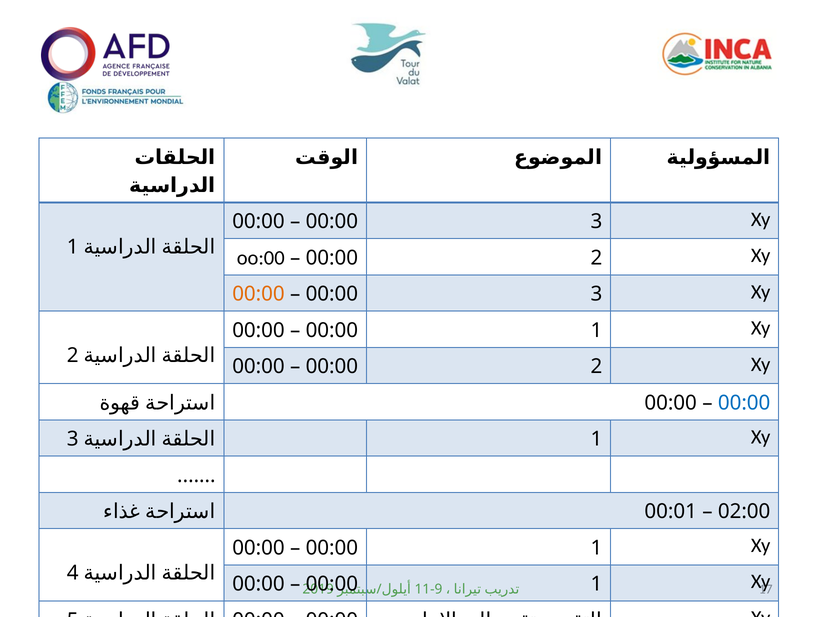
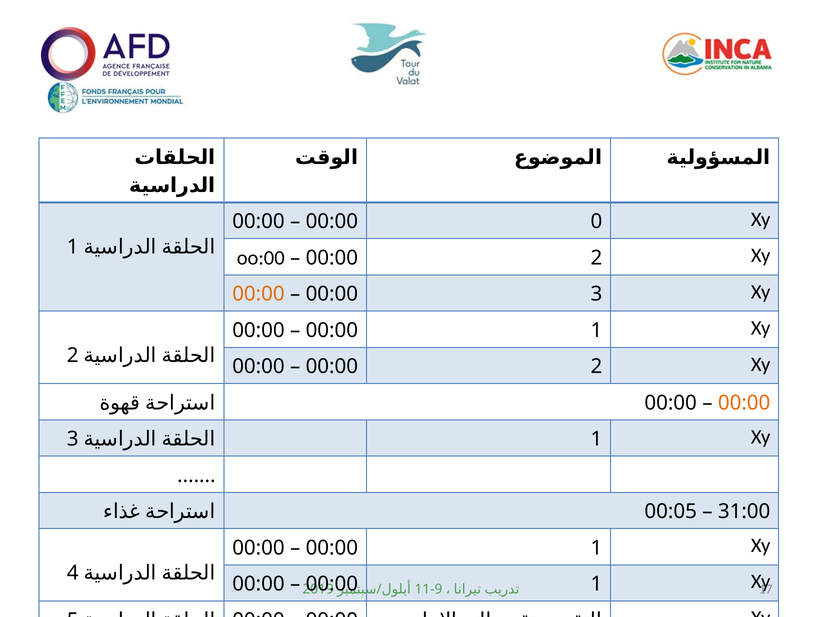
3: 3 -> 0 (596, 221)
00:00 colour: blue -> orange (744, 403)
02:00: 02:00 -> 31:00 (744, 511)
00:01: 00:01 -> 00:05 (671, 511)
